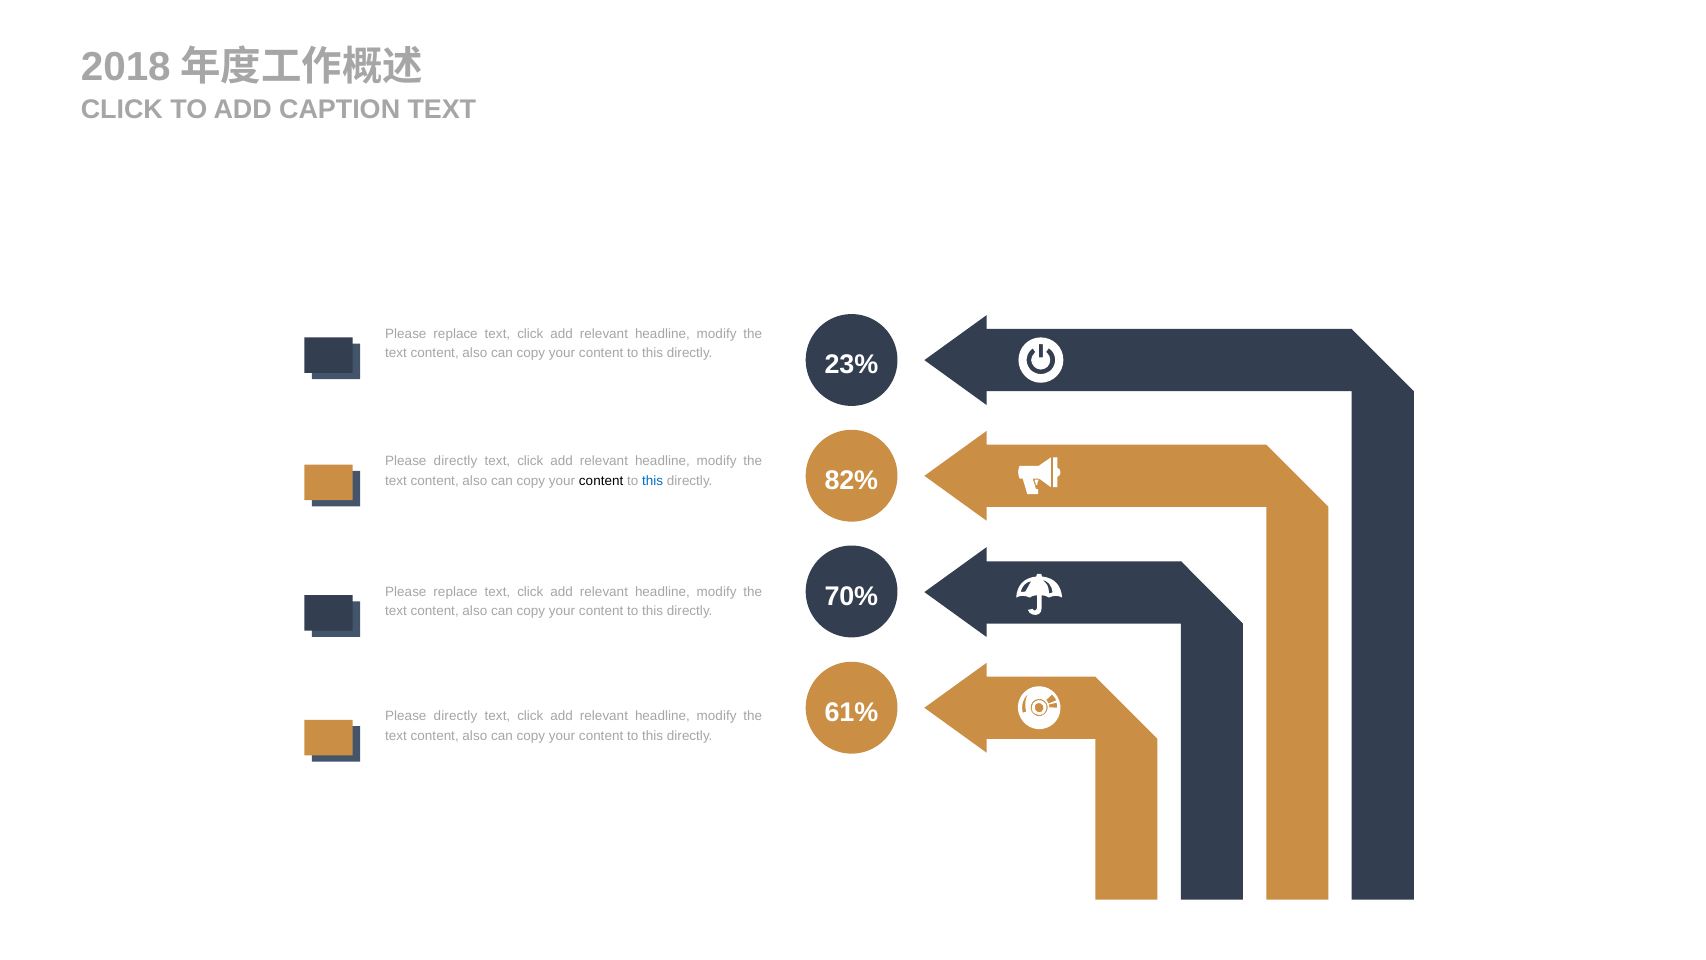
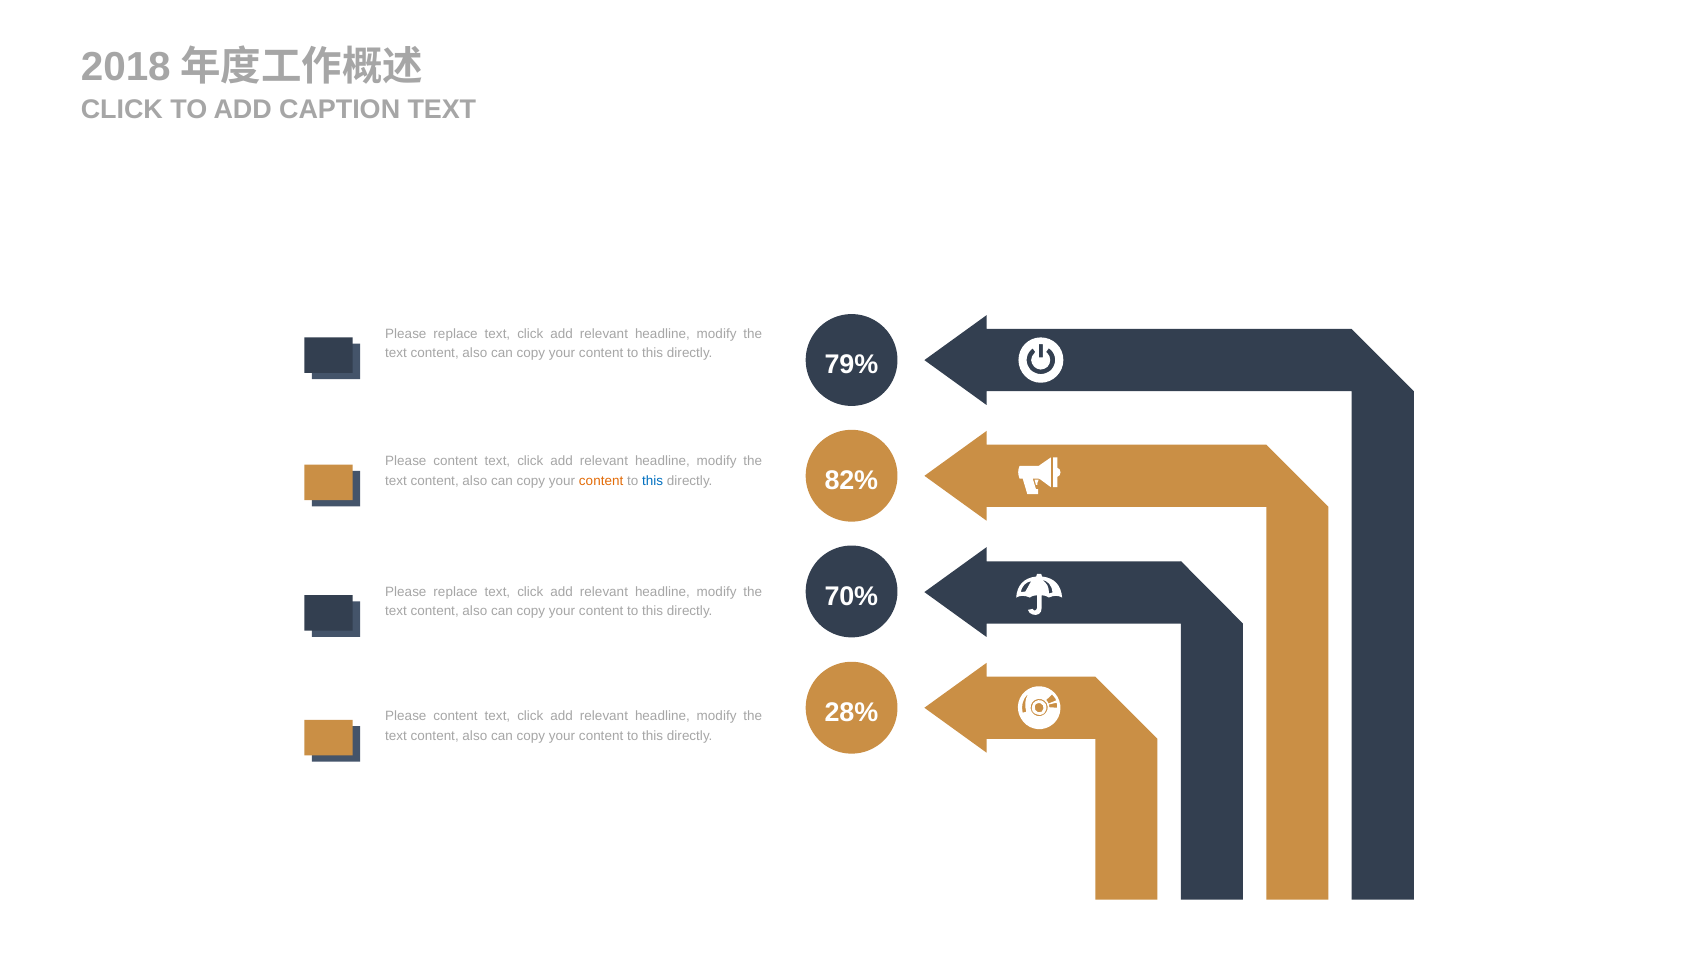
23%: 23% -> 79% (851, 365)
directly: directly -> content (456, 461)
content colour: black -> orange (601, 480)
61%: 61% -> 28% (851, 712)
directly: directly -> content (456, 716)
